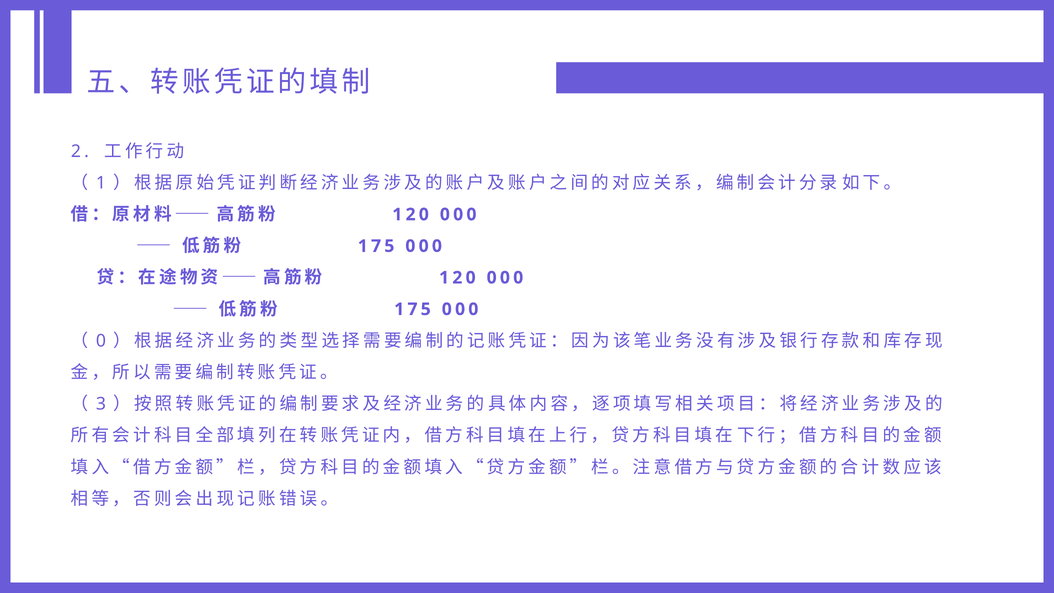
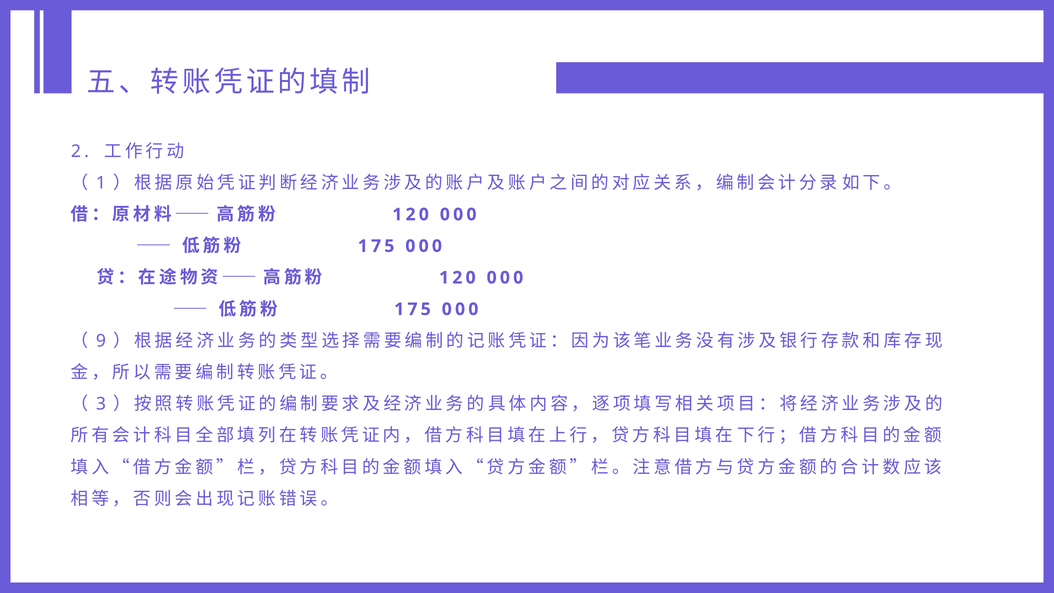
0: 0 -> 9 (101, 341)
